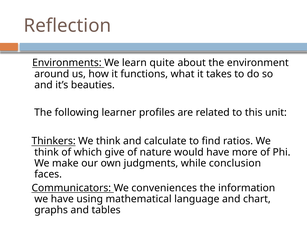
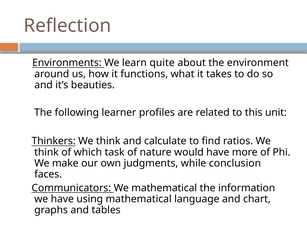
give: give -> task (115, 152)
We conveniences: conveniences -> mathematical (164, 188)
